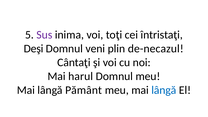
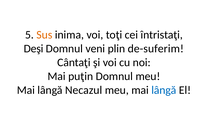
Sus colour: purple -> orange (44, 35)
de-necazul: de-necazul -> de-suferim (156, 49)
harul: harul -> puţin (81, 76)
Pământ: Pământ -> Necazul (84, 90)
